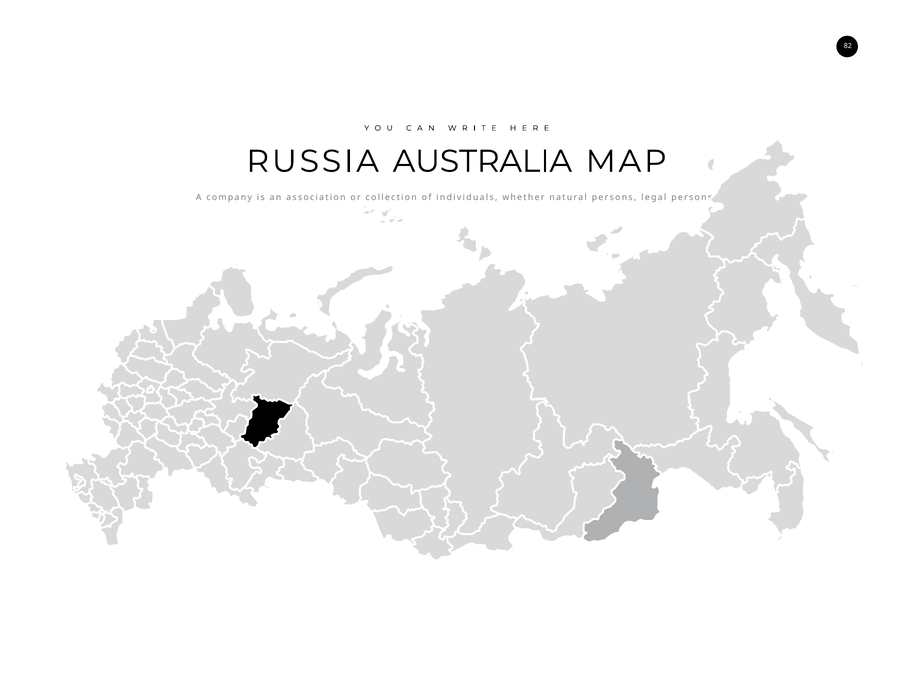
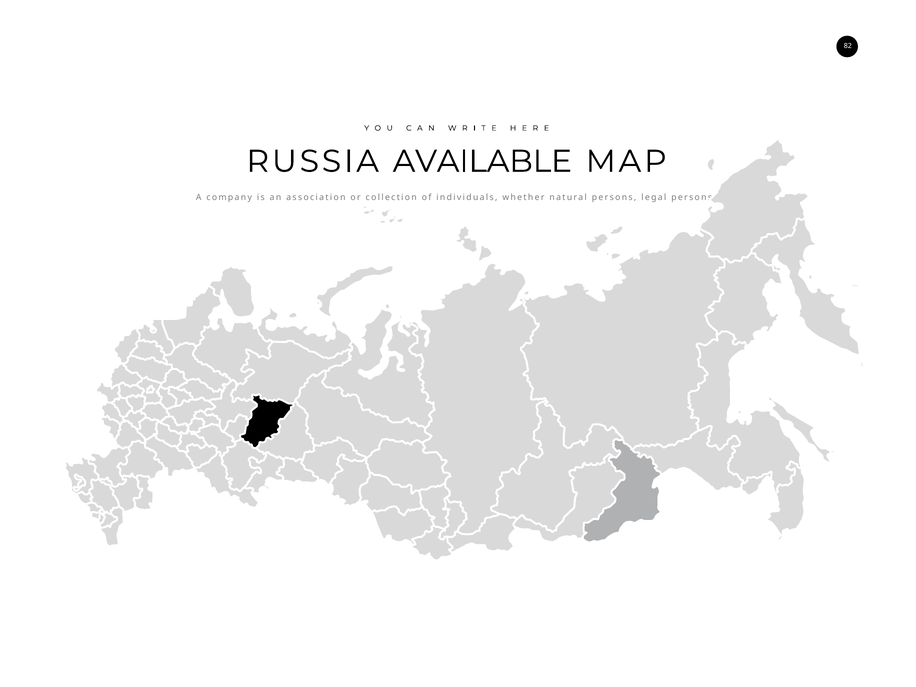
AUSTRALIA: AUSTRALIA -> AVAILABLE (482, 161)
